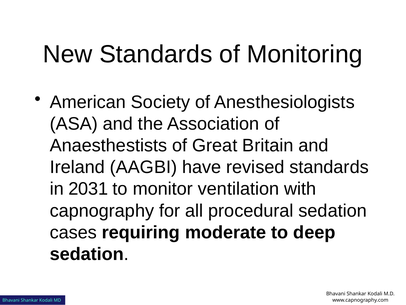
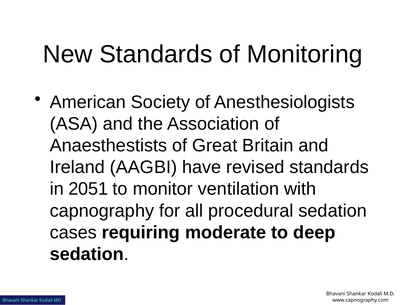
2031: 2031 -> 2051 (88, 189)
